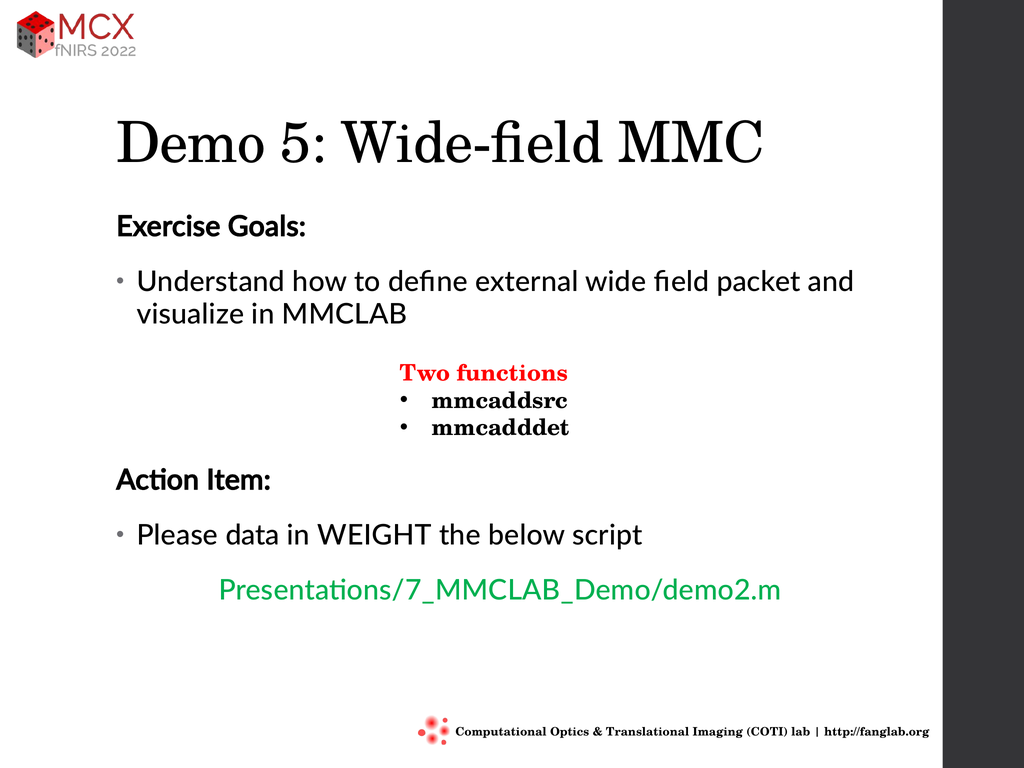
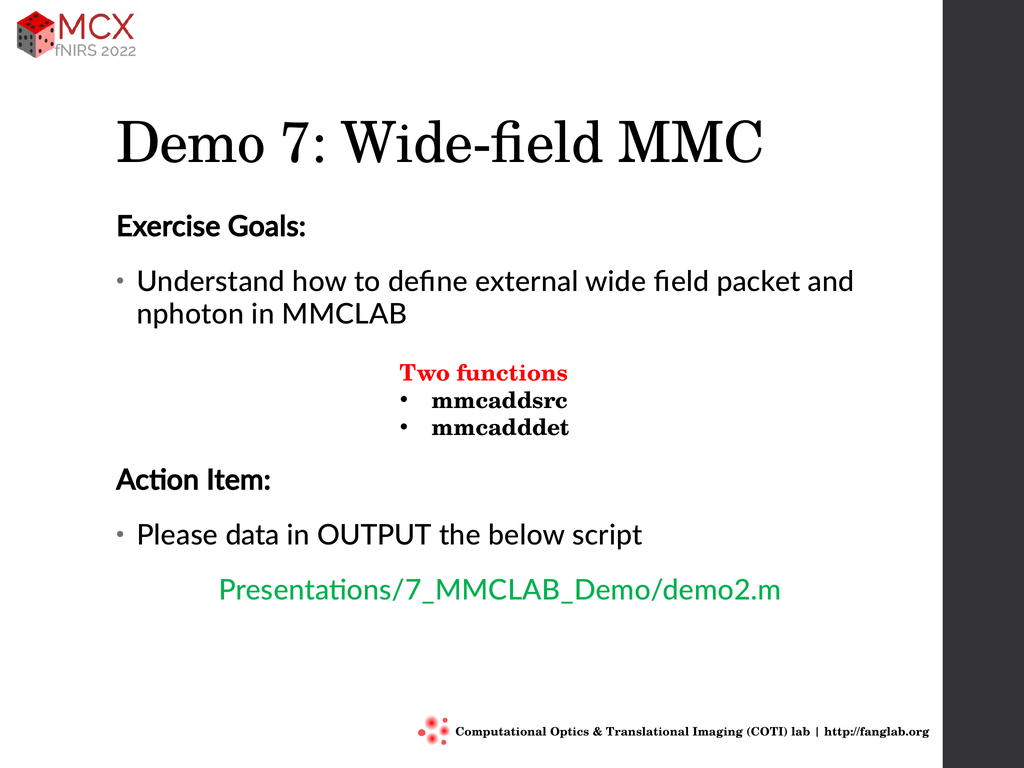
5: 5 -> 7 (303, 143)
visualize: visualize -> nphoton (190, 314)
WEIGHT: WEIGHT -> OUTPUT (375, 535)
